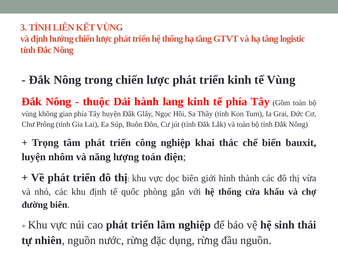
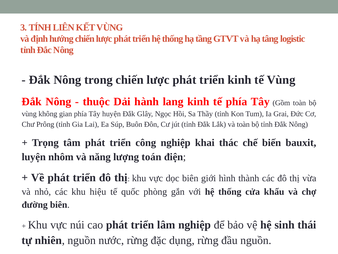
định: định -> hiệu (98, 191)
